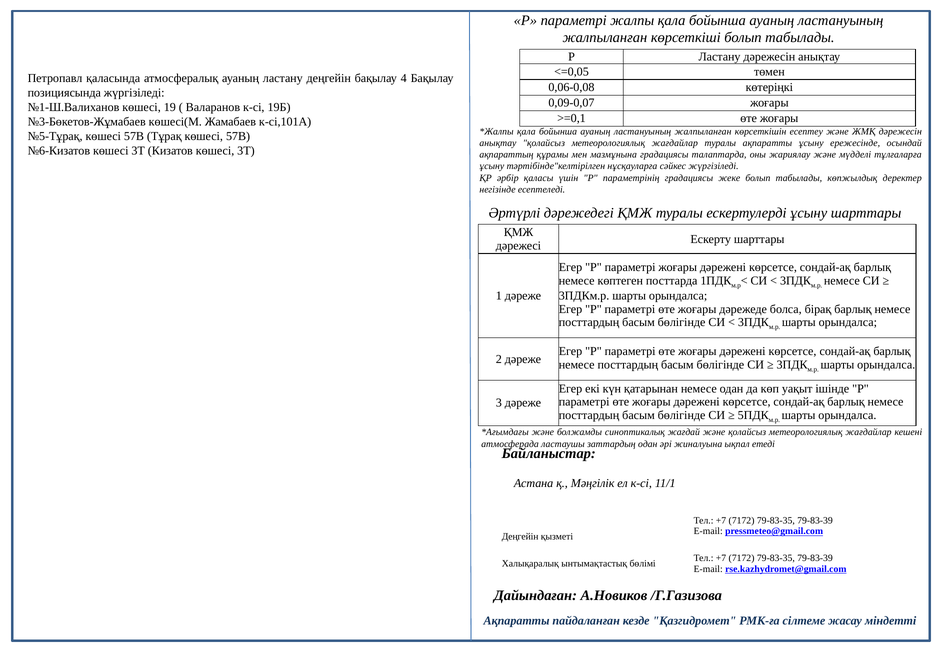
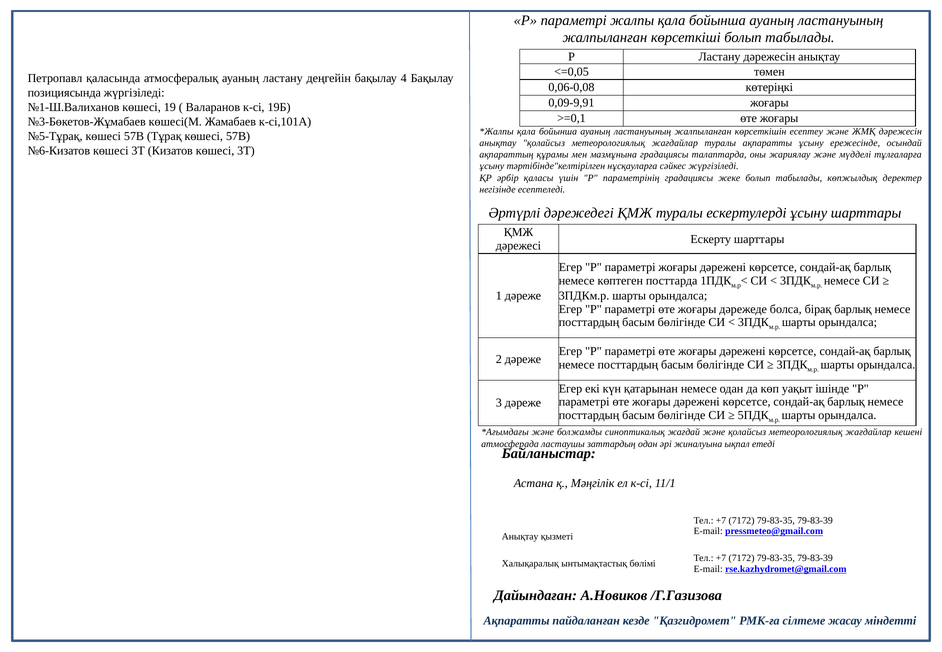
0,09-0,07: 0,09-0,07 -> 0,09-9,91 (571, 103)
Деңгейін: Деңгейін -> Анықтау (520, 537)
